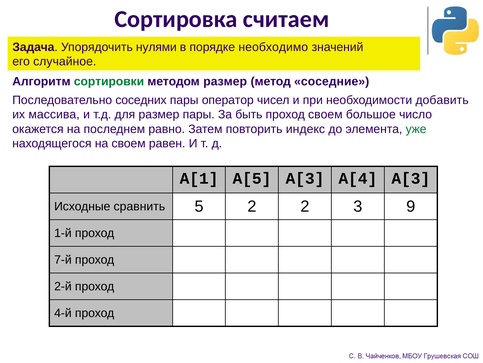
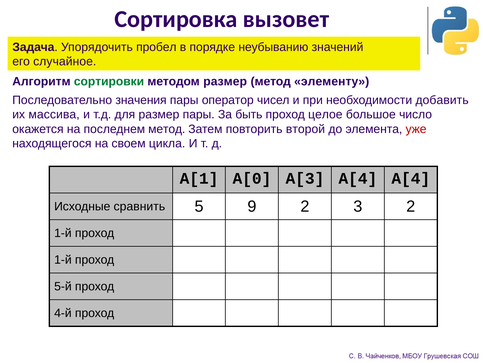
считаем: считаем -> вызовет (286, 19)
нулями: нулями -> пробел (156, 47)
необходимо: необходимо -> неубыванию (273, 47)
соседние: соседние -> элементу (332, 81)
соседних: соседних -> значения (141, 100)
проход своем: своем -> целое (325, 114)
последнем равно: равно -> метод (167, 129)
индекс: индекс -> второй (305, 129)
уже colour: green -> red (416, 129)
равен: равен -> цикла (167, 143)
A[5: A[5 -> A[0 (252, 178)
A[4 A[3: A[3 -> A[4 (411, 178)
5 2: 2 -> 9 (252, 206)
3 9: 9 -> 2 (411, 206)
7-й: 7-й -> 1-й (63, 259)
2-й: 2-й -> 5-й (63, 286)
